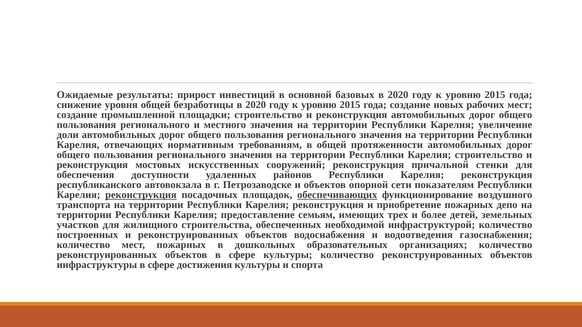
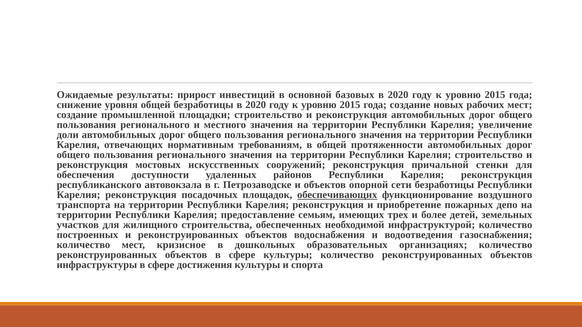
сети показателям: показателям -> безработицы (444, 185)
реконструкция underline: present -> none (141, 195)
мест пожарных: пожарных -> кризисное (181, 245)
